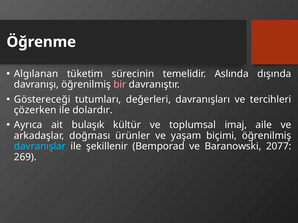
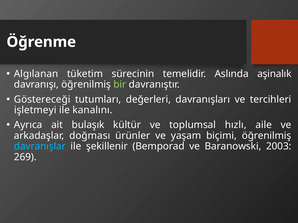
dışında: dışında -> aşinalık (274, 74)
bir colour: pink -> light green (120, 85)
çözerken: çözerken -> işletmeyi (35, 110)
dolardır: dolardır -> kanalını (92, 110)
imaj: imaj -> hızlı (236, 125)
2077: 2077 -> 2003 (279, 147)
